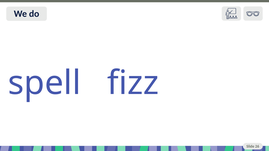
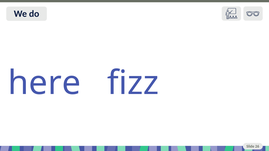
spell: spell -> here (44, 83)
